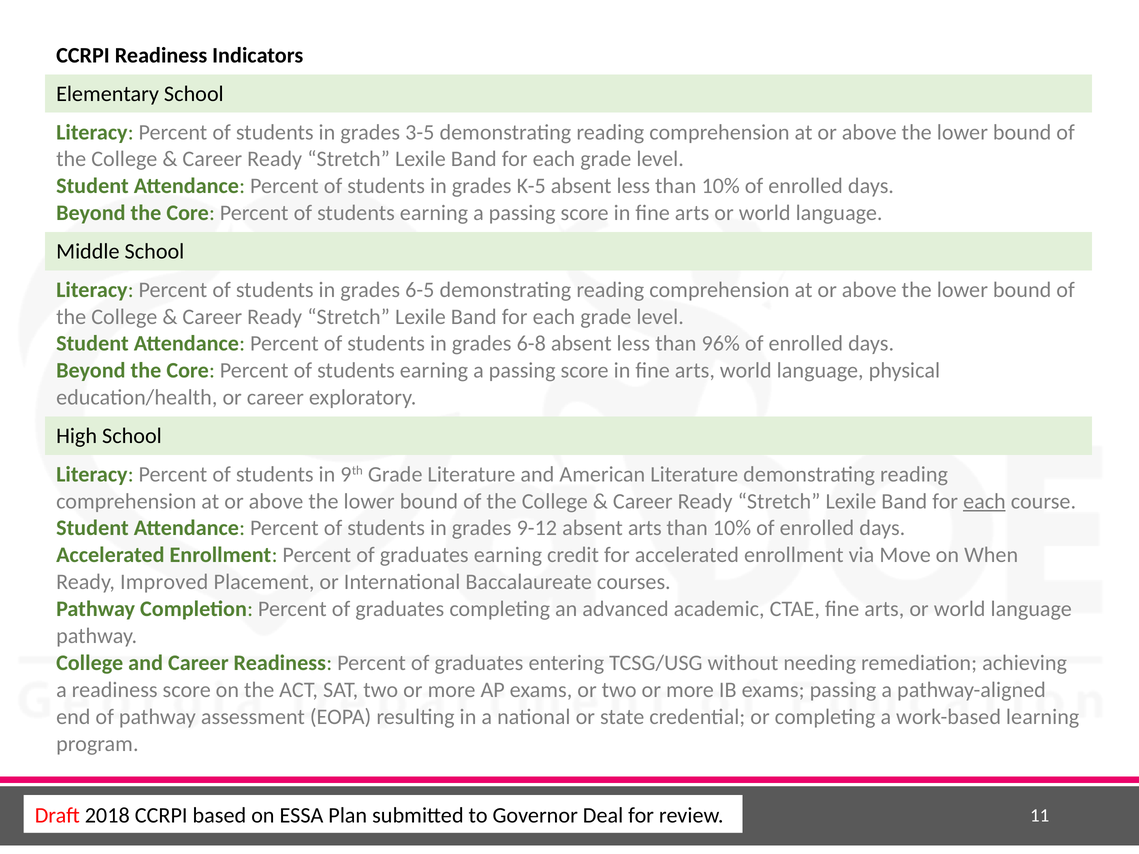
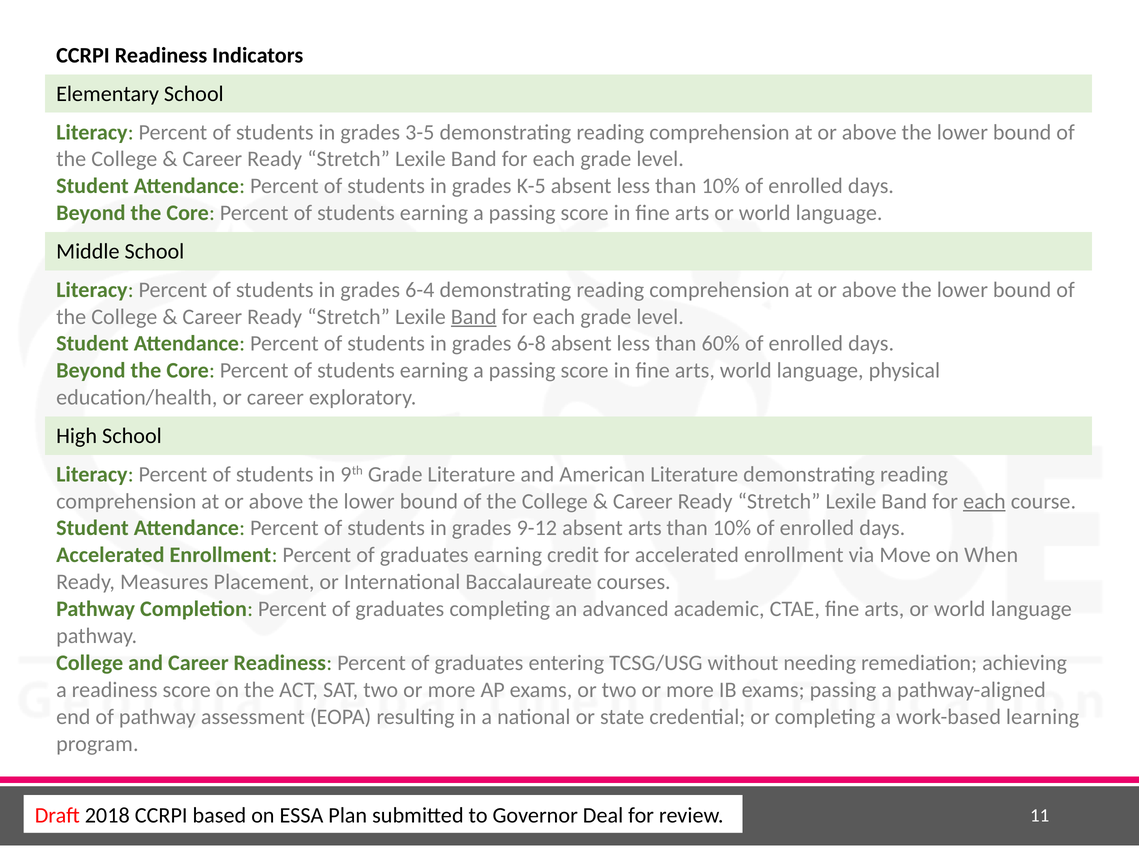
6-5: 6-5 -> 6-4 (420, 290)
Band underline: none -> present (474, 317)
96%: 96% -> 60% (721, 344)
Improved: Improved -> Measures (164, 582)
